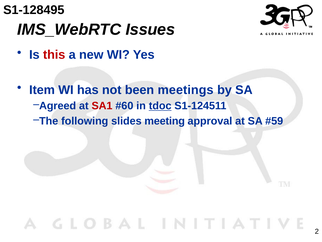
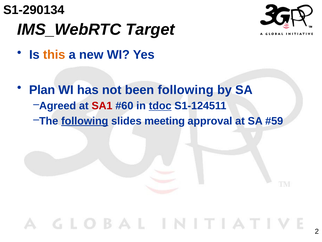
S1-128495: S1-128495 -> S1-290134 (34, 10)
Issues: Issues -> Target (150, 29)
this colour: red -> orange (54, 55)
Item: Item -> Plan (42, 90)
been meetings: meetings -> following (186, 90)
following underline: none -> present (85, 121)
